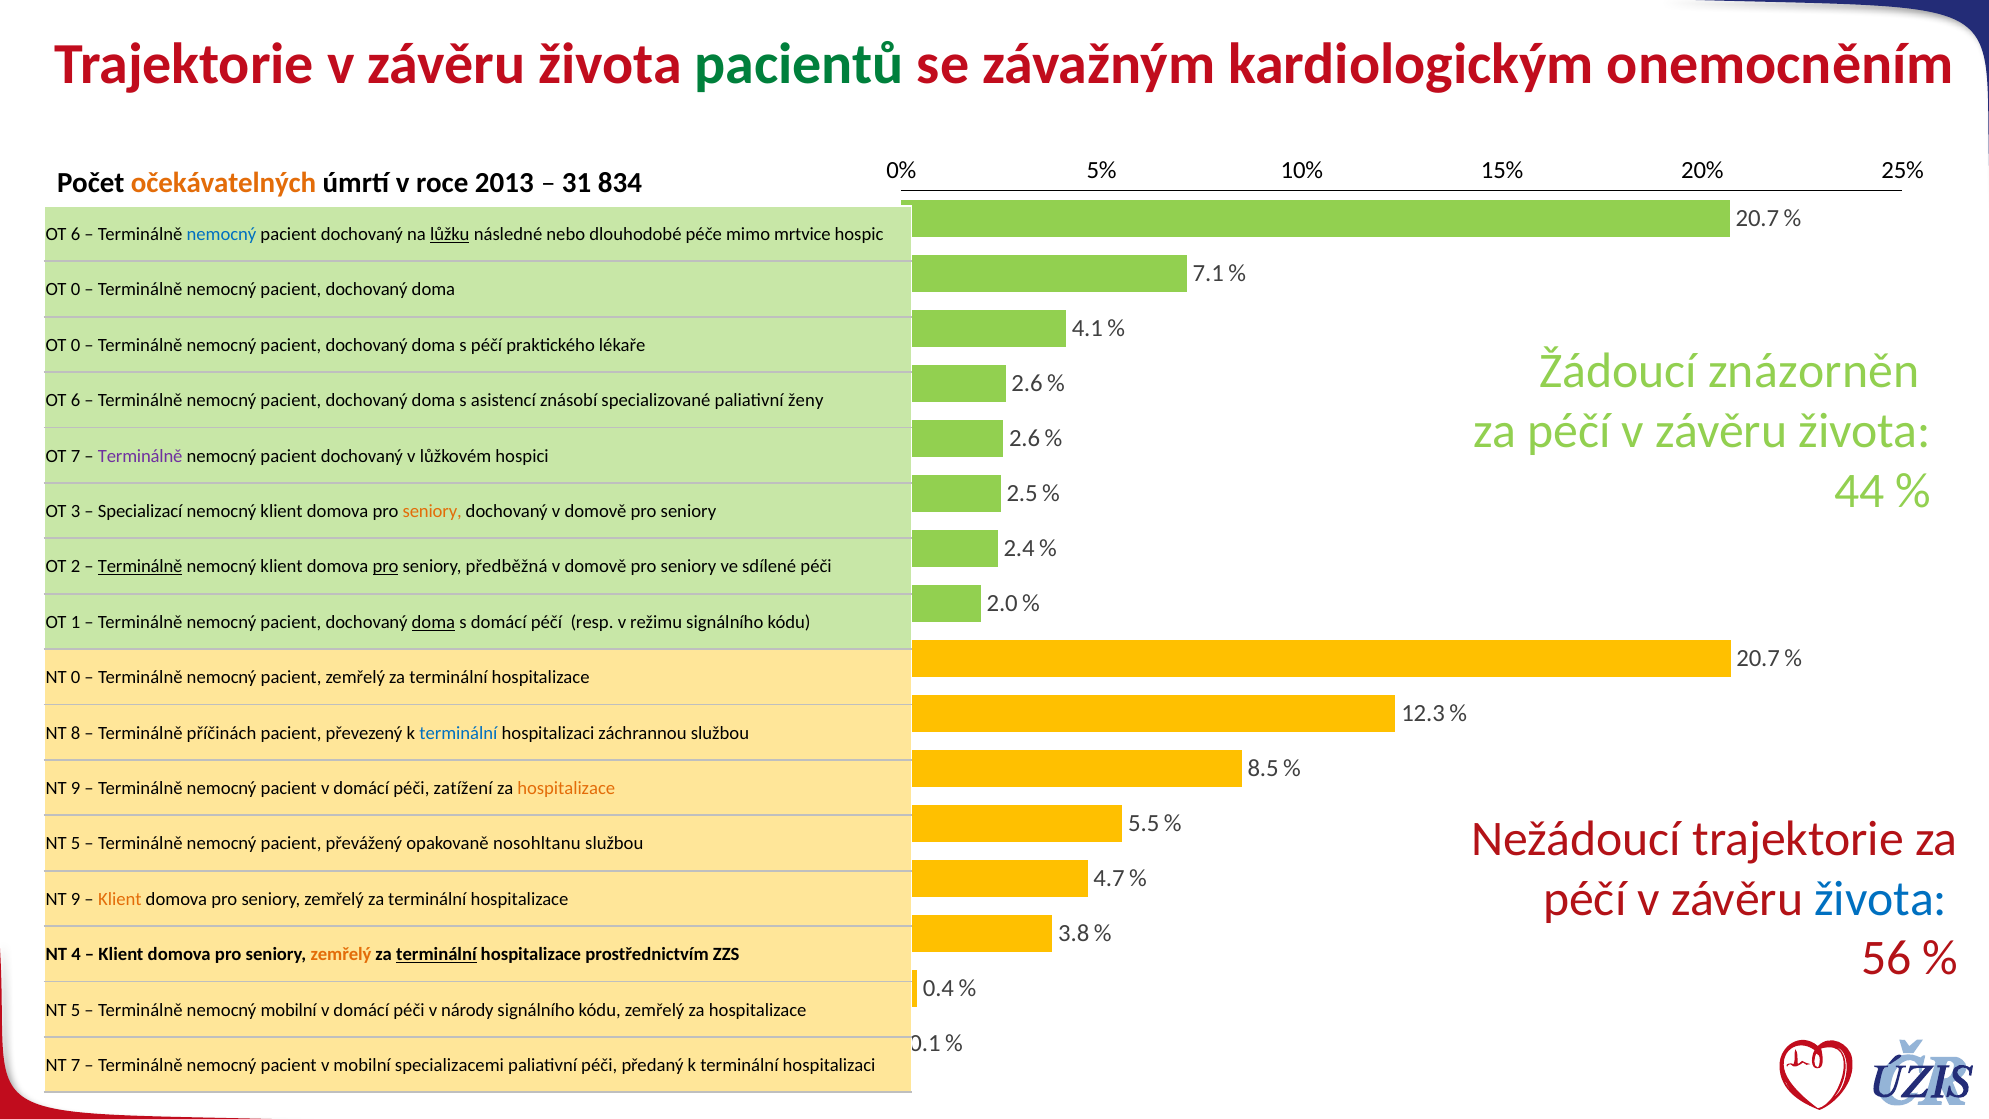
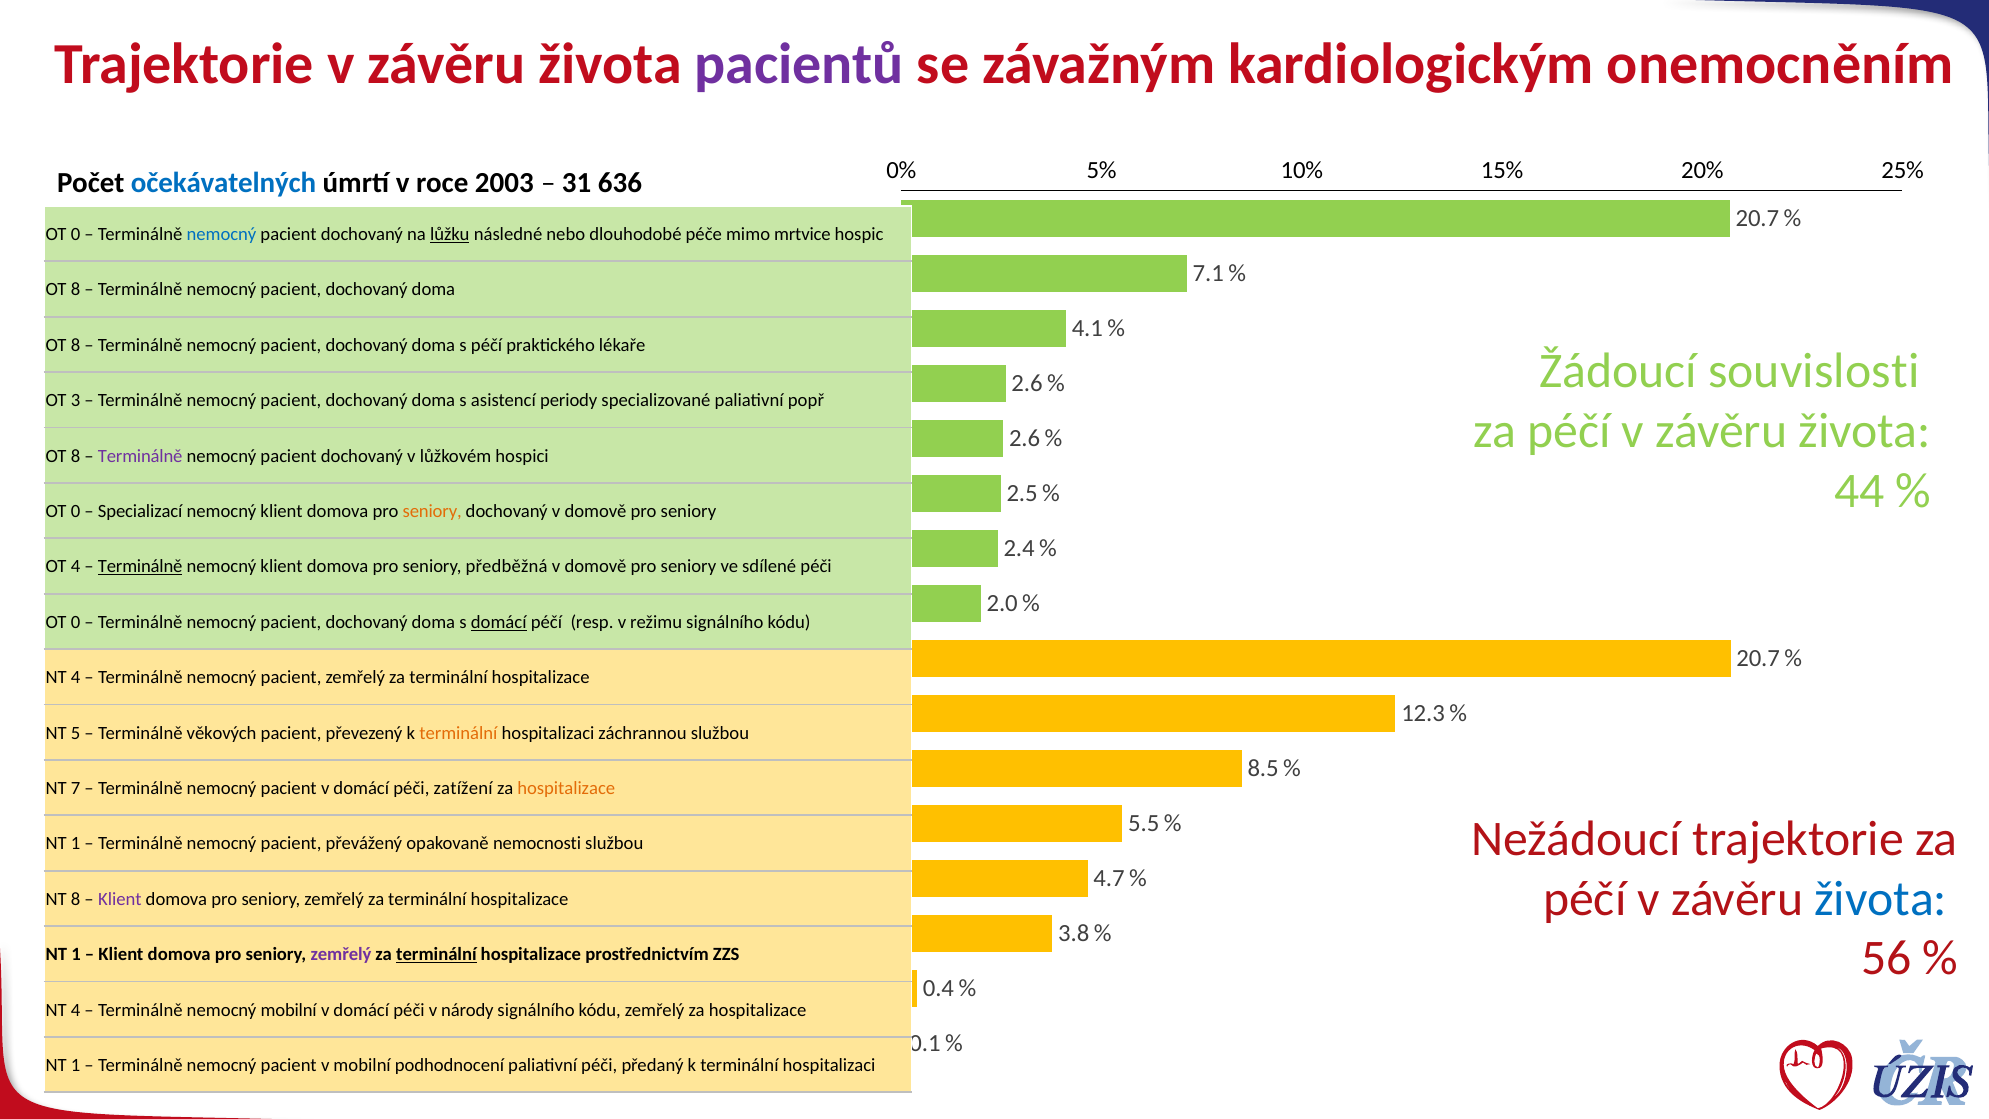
pacientů colour: green -> purple (799, 65)
očekávatelných colour: orange -> blue (224, 182)
2013: 2013 -> 2003 (504, 182)
834: 834 -> 636 (620, 182)
6: 6 -> 0 (76, 234)
0: 0 -> 8 (76, 290)
0: 0 -> 8 (76, 345)
znázorněn: znázorněn -> souvislosti (1814, 371)
6: 6 -> 3 (76, 401)
znásobí: znásobí -> periody (569, 401)
ženy: ženy -> popř (806, 401)
7: 7 -> 8 (76, 456)
3: 3 -> 0 (76, 511)
OT 2: 2 -> 4 (76, 567)
pro underline: present -> none (386, 567)
1: 1 -> 0 (76, 622)
doma underline: present -> none (433, 622)
domácí underline: none -> present (499, 622)
0: 0 -> 4 (76, 677)
8: 8 -> 5 (76, 733)
příčinách: příčinách -> věkových (222, 733)
terminální colour: blue -> orange (458, 733)
9: 9 -> 7 (76, 788)
5: 5 -> 1 (76, 844)
nosohltanu: nosohltanu -> nemocnosti (537, 844)
9: 9 -> 8 (76, 899)
Klient colour: orange -> purple (120, 899)
4: 4 -> 1 (76, 954)
zemřelý colour: orange -> purple (341, 954)
5: 5 -> 4 (76, 1010)
7: 7 -> 1 (76, 1065)
specializacemi: specializacemi -> podhodnocení (449, 1065)
